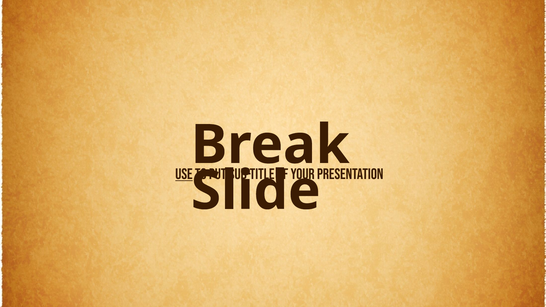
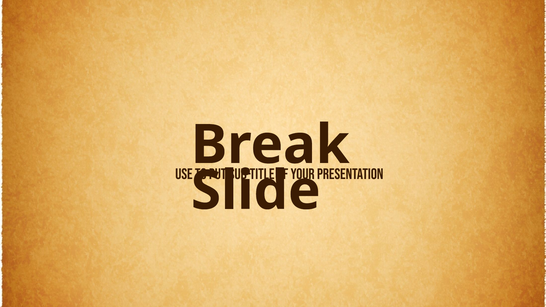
USE underline: present -> none (184, 174)
